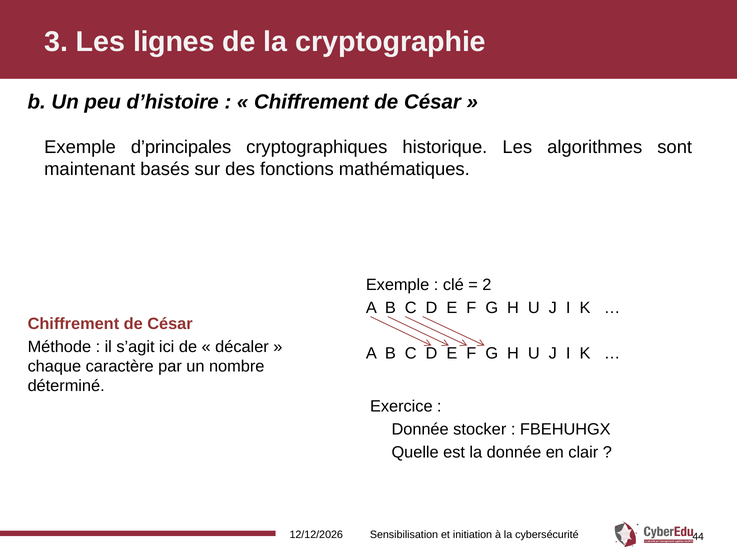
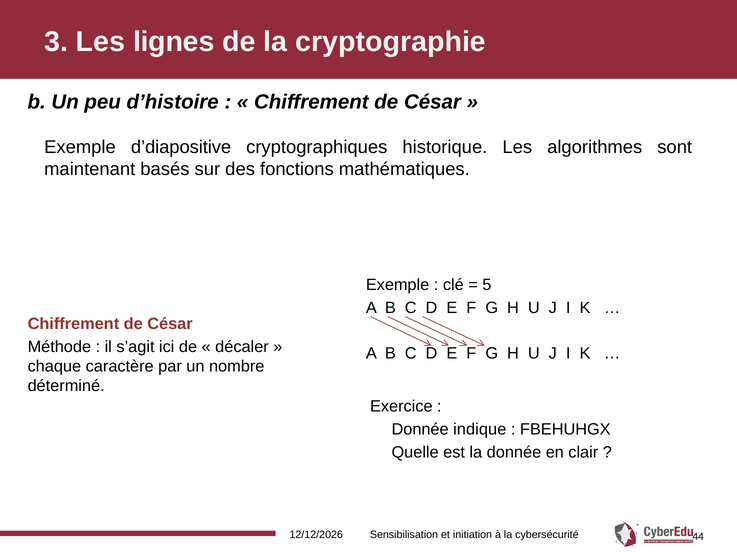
d’principales: d’principales -> d’diapositive (181, 147)
2: 2 -> 5 (487, 285)
stocker: stocker -> indique (480, 430)
